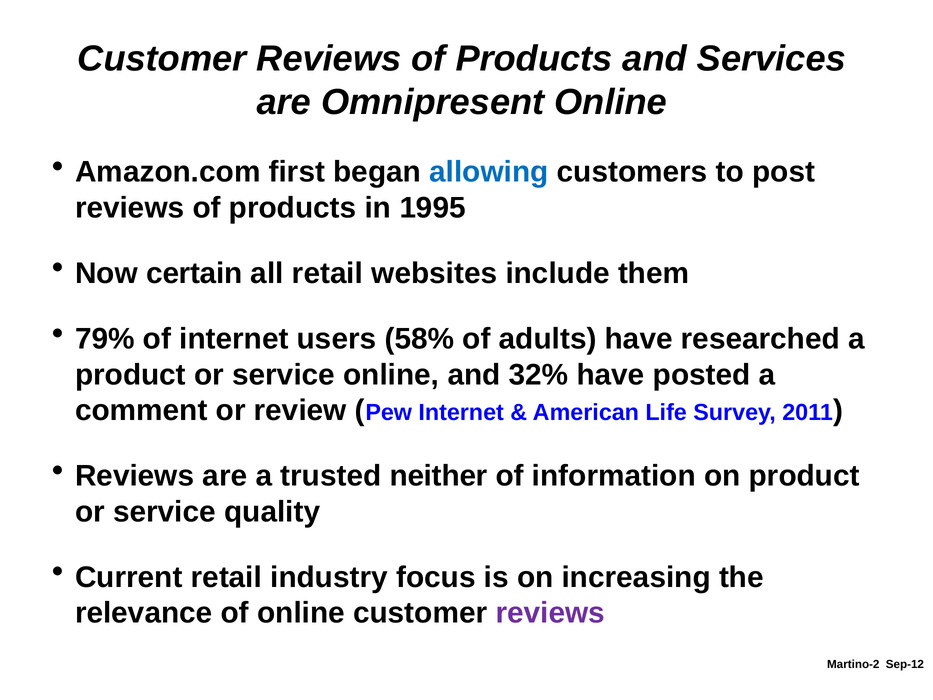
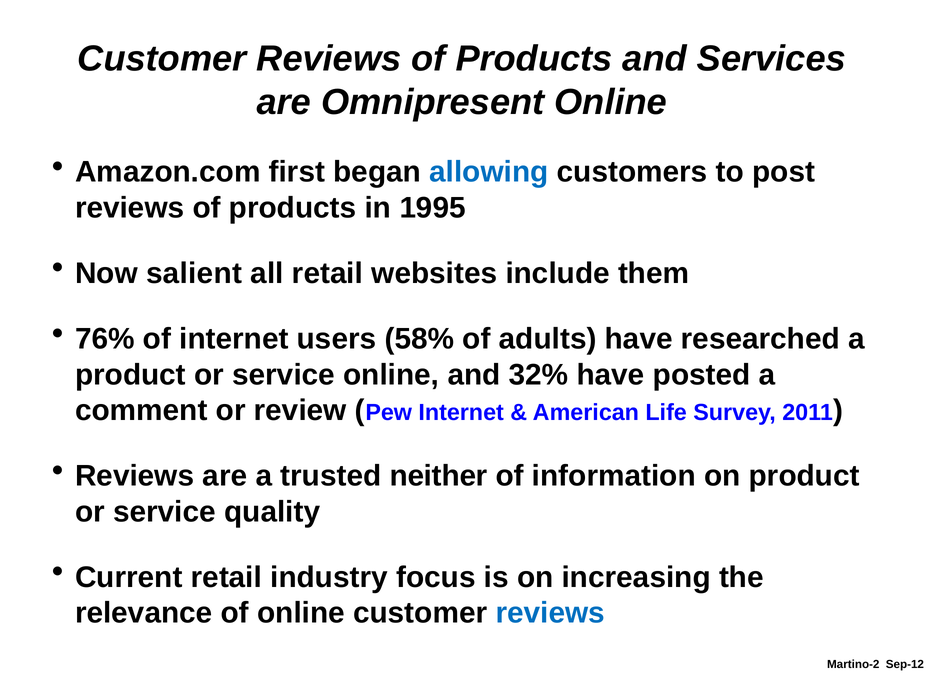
certain: certain -> salient (194, 273)
79%: 79% -> 76% (105, 339)
reviews colour: purple -> blue (550, 613)
